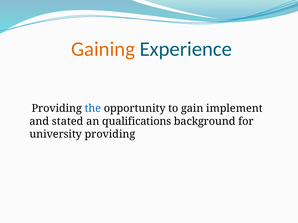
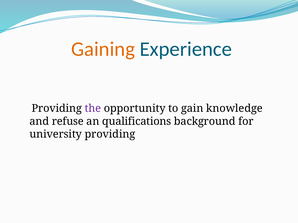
the colour: blue -> purple (93, 109)
implement: implement -> knowledge (234, 109)
stated: stated -> refuse (68, 122)
